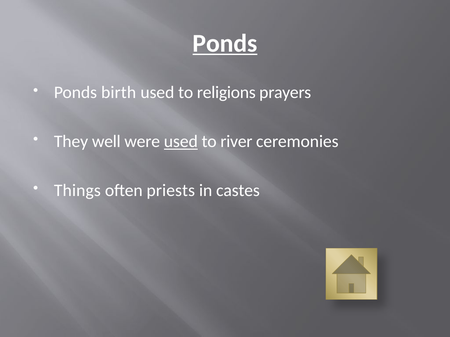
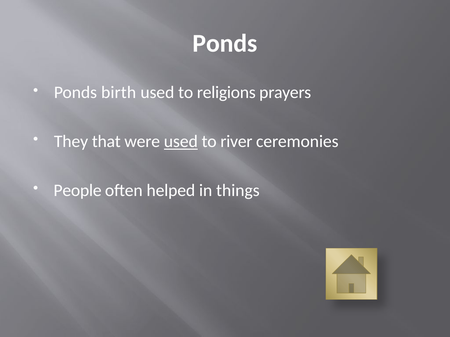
Ponds underline: present -> none (225, 43)
well: well -> that (106, 142)
Things: Things -> People (78, 191)
priests: priests -> helped (171, 191)
castes: castes -> things (238, 191)
